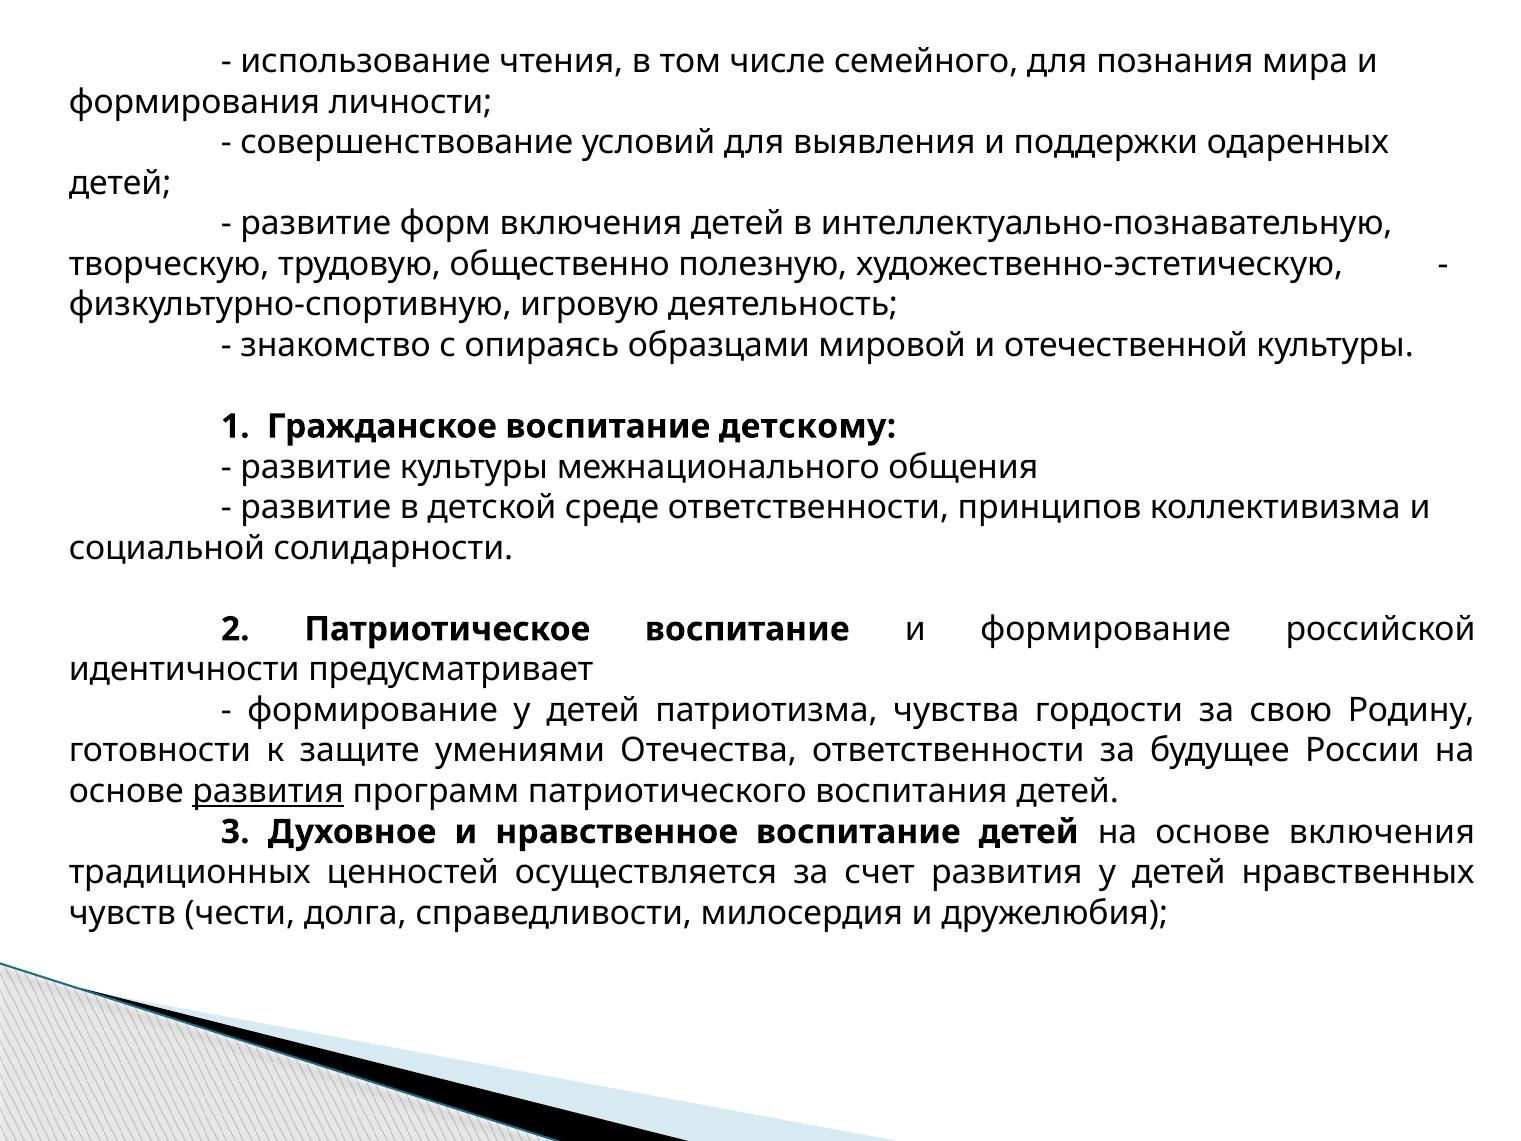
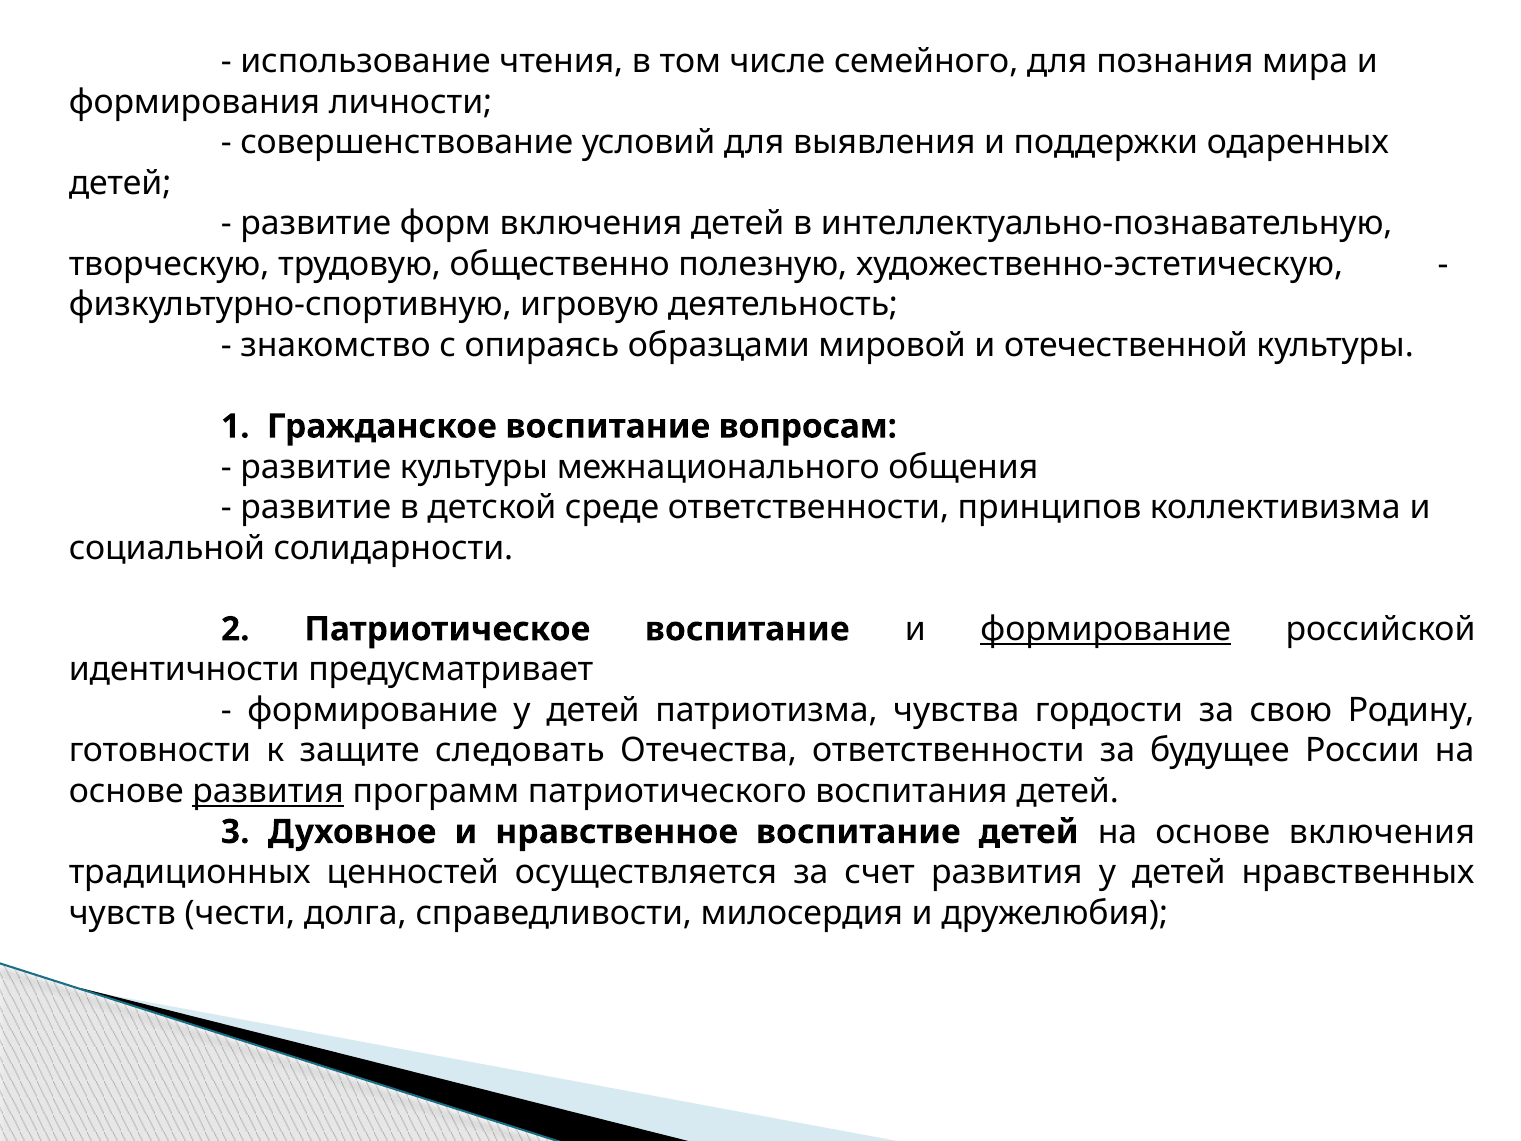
детскому: детскому -> вопросам (808, 426)
формирование underline: none -> present (1106, 629)
умениями: умениями -> следовать (520, 751)
